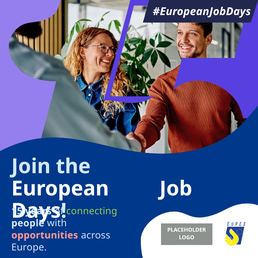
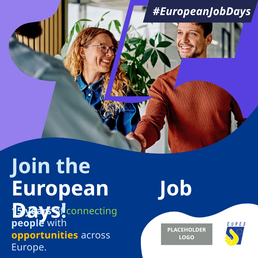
opportunities colour: pink -> yellow (45, 235)
